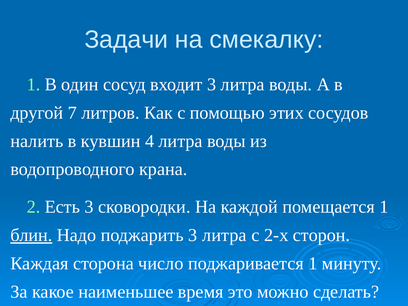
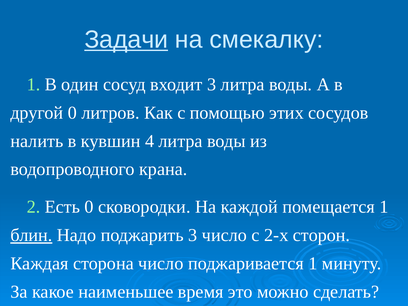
Задачи underline: none -> present (126, 40)
другой 7: 7 -> 0 (72, 113)
Есть 3: 3 -> 0 (89, 207)
поджарить 3 литра: литра -> число (224, 235)
